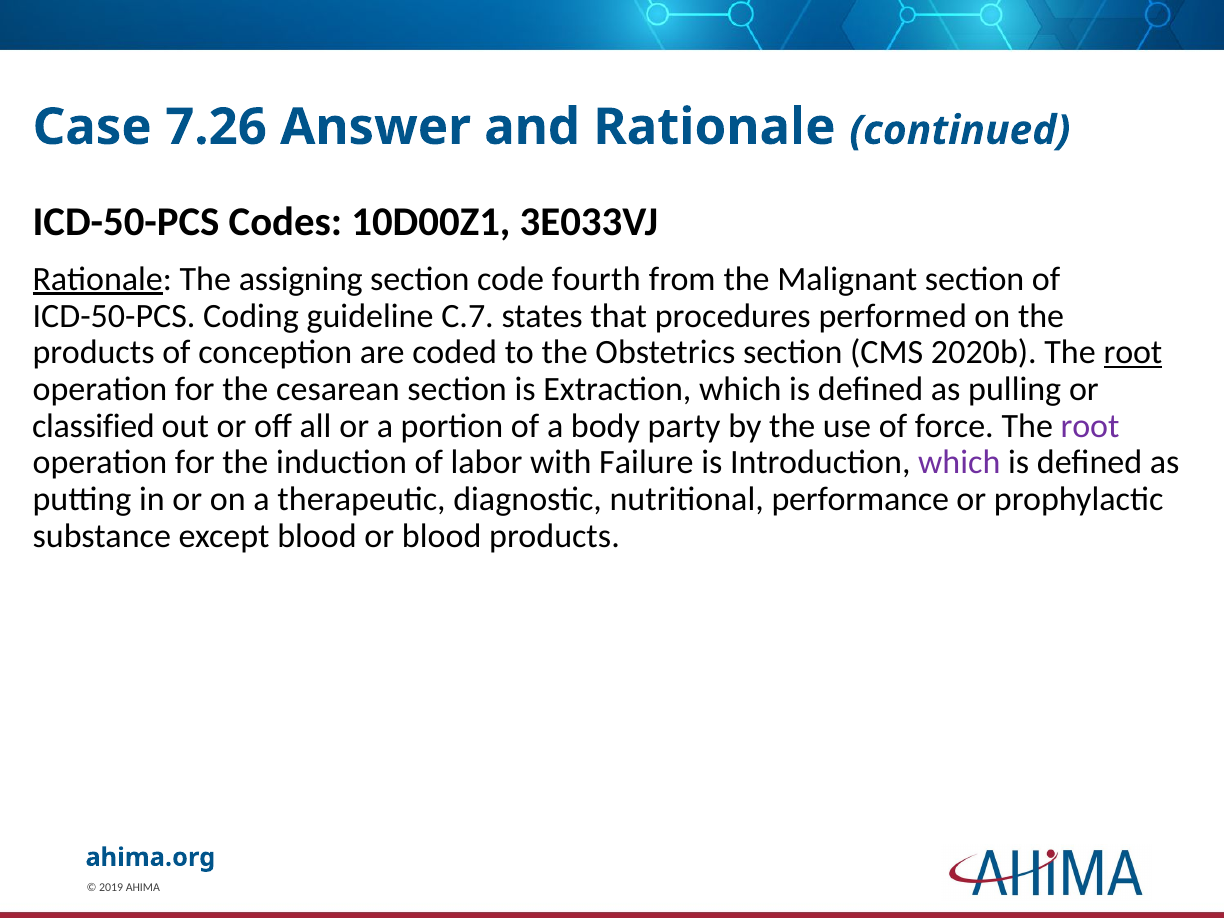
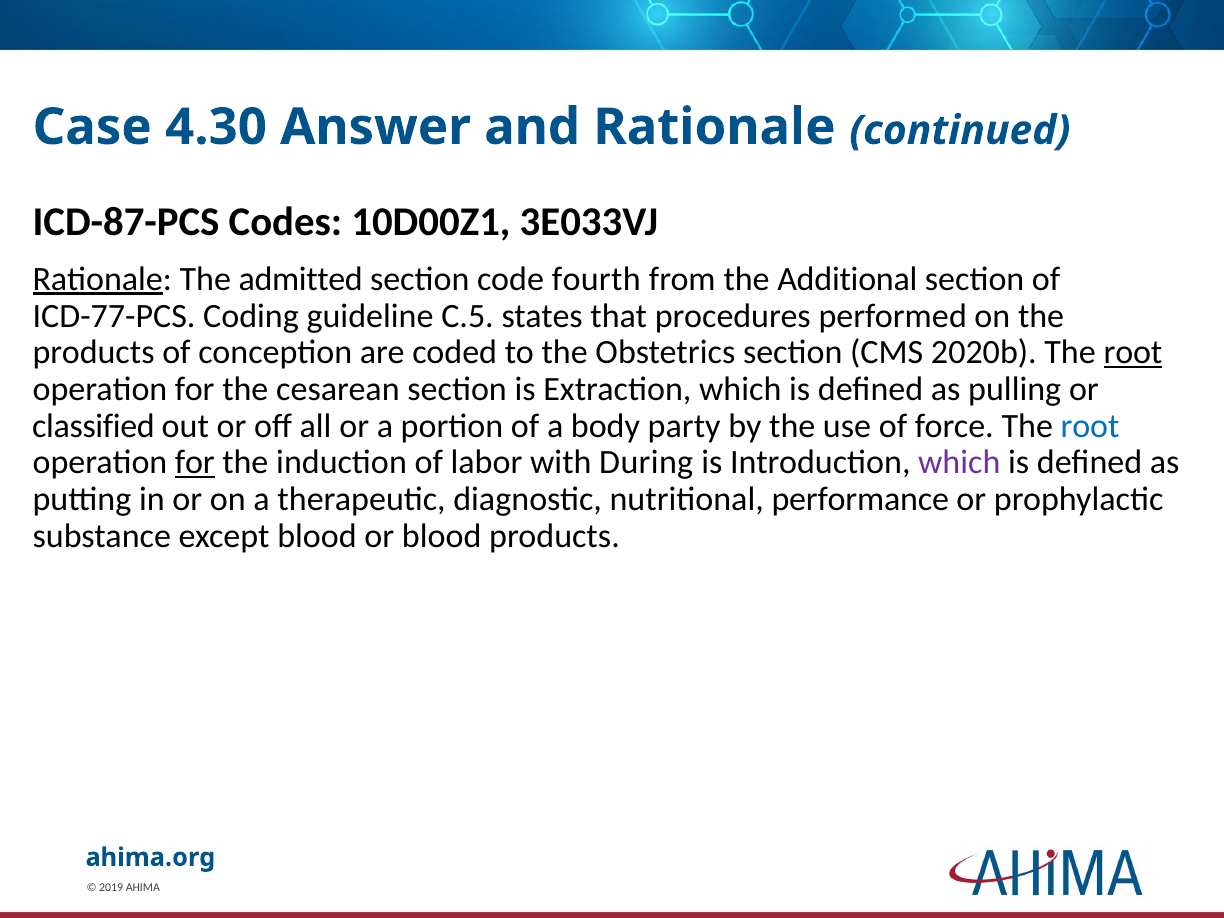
7.26: 7.26 -> 4.30 (216, 127)
ICD-50-PCS: ICD-50-PCS -> ICD-87-PCS (126, 222)
assigning: assigning -> admitted (301, 279)
Malignant: Malignant -> Additional (847, 279)
ICD-50-PCS: ICD-50-PCS -> ICD-77-PCS (114, 316)
C.7: C.7 -> C.5 (468, 316)
root colour: purple -> blue (1090, 426)
for underline: none -> present (195, 463)
Failure: Failure -> During (646, 463)
